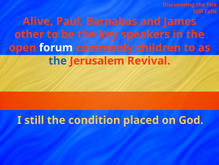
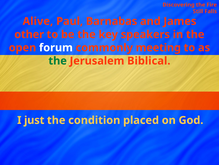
children: children -> meeting (158, 47)
the colour: blue -> green (58, 61)
Revival: Revival -> Biblical (149, 61)
I still: still -> just (34, 120)
